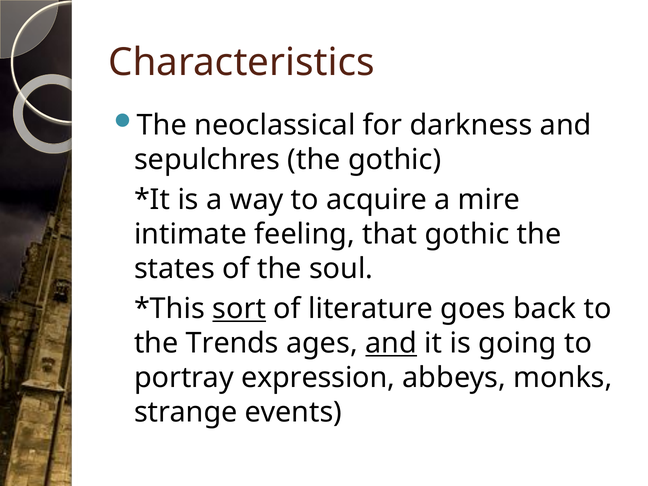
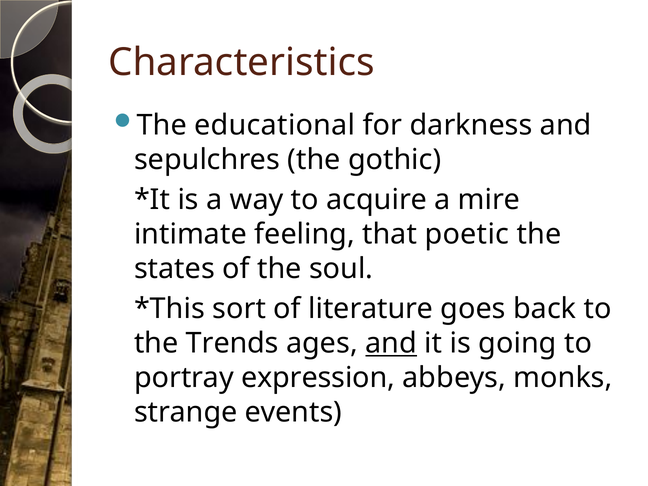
neoclassical: neoclassical -> educational (275, 125)
that gothic: gothic -> poetic (467, 234)
sort underline: present -> none (239, 309)
